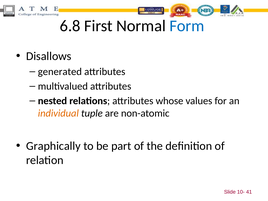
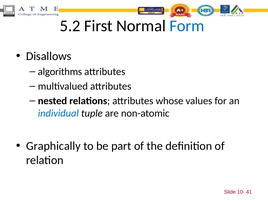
6.8: 6.8 -> 5.2 (70, 26)
generated: generated -> algorithms (60, 72)
individual colour: orange -> blue (58, 113)
